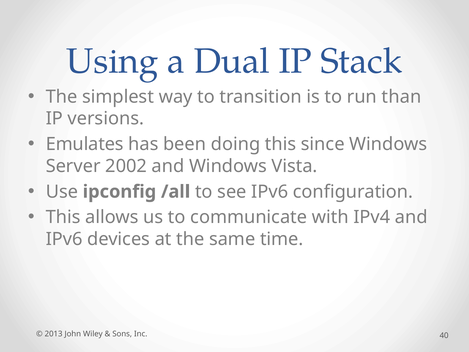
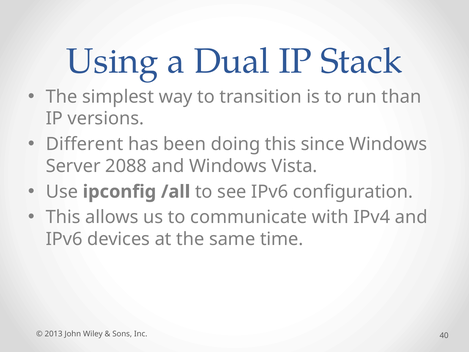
Emulates: Emulates -> Different (85, 144)
2002: 2002 -> 2088 (126, 166)
